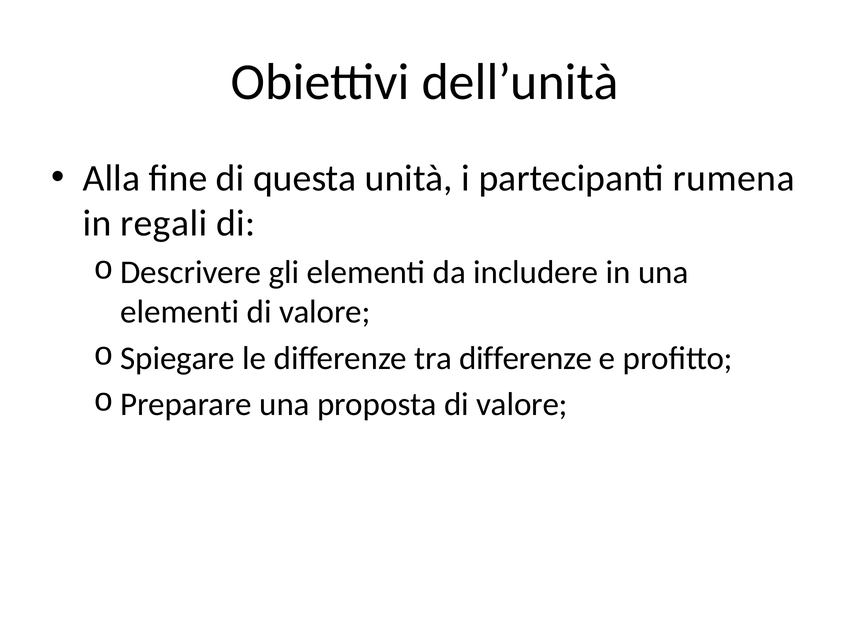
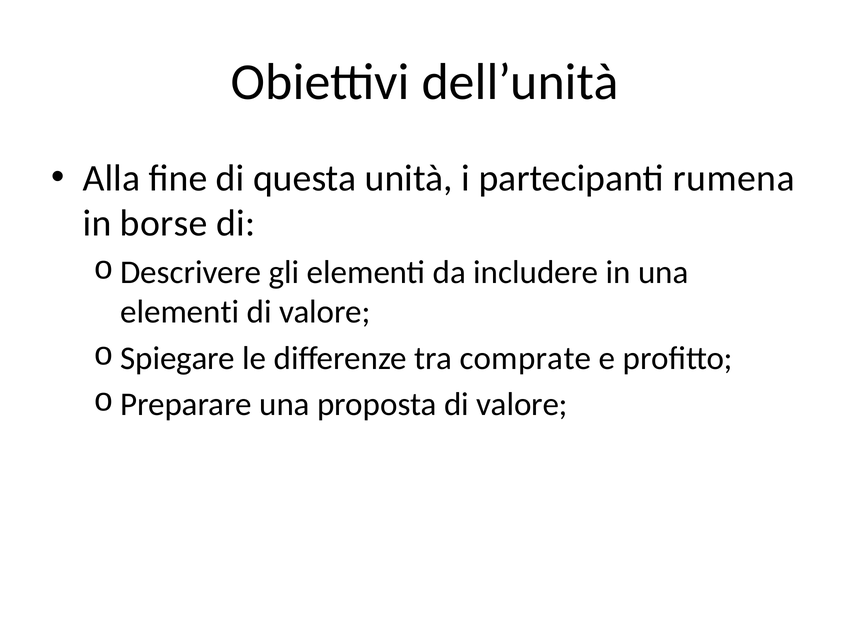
regali: regali -> borse (164, 224)
tra differenze: differenze -> comprate (525, 358)
